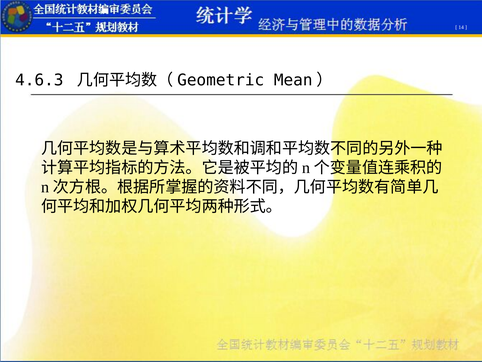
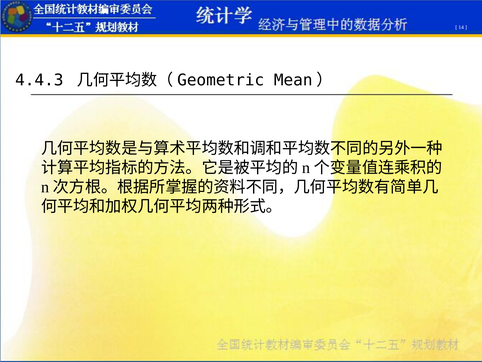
4.6.3: 4.6.3 -> 4.4.3 (39, 80)
